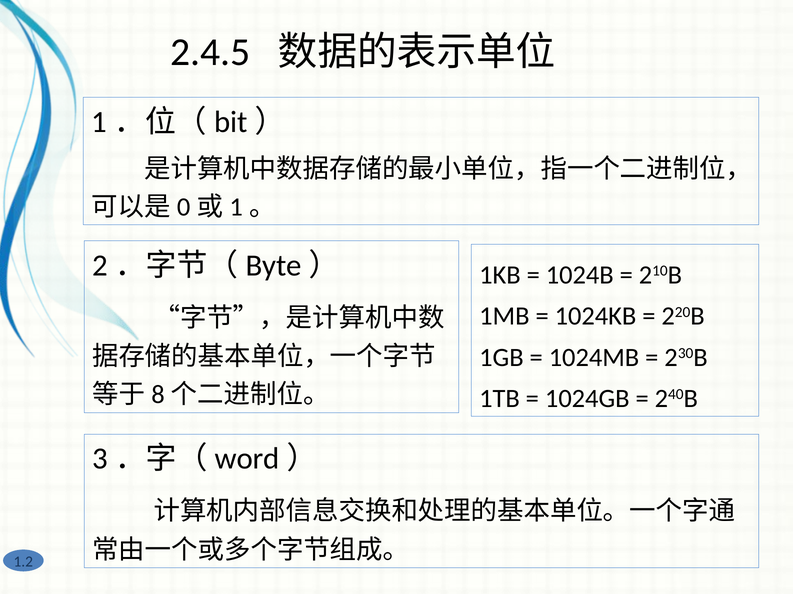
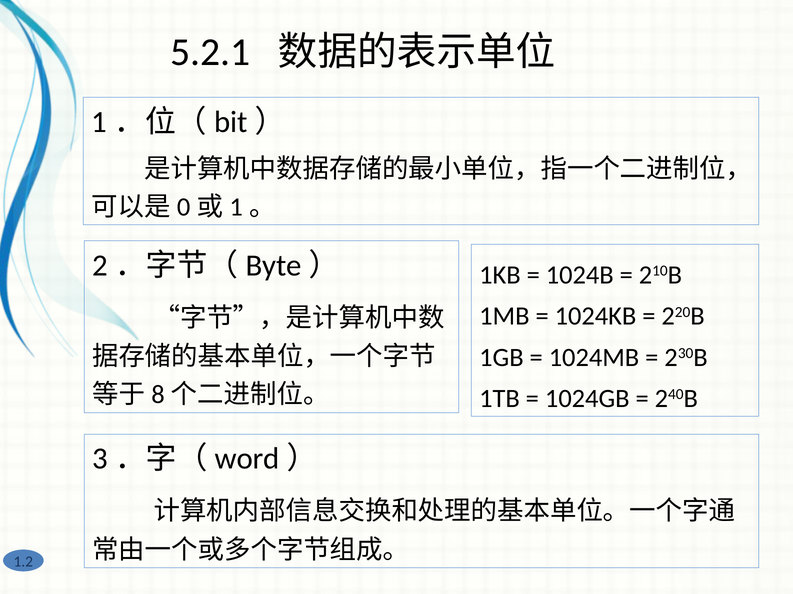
2.4.5: 2.4.5 -> 5.2.1 (210, 52)
